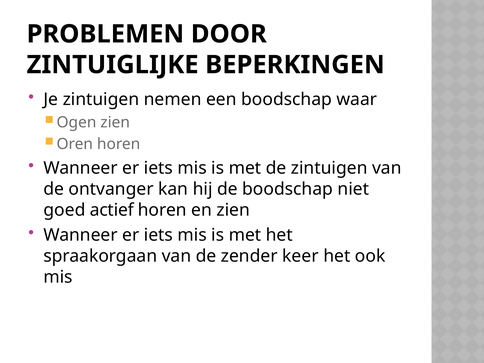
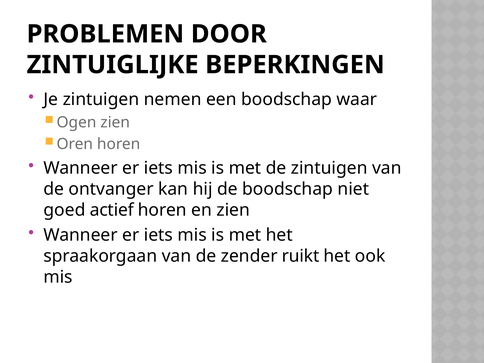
keer: keer -> ruikt (301, 256)
